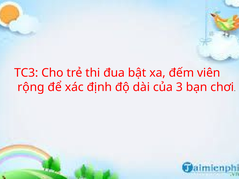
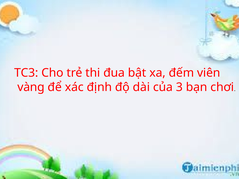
rộng: rộng -> vàng (31, 87)
